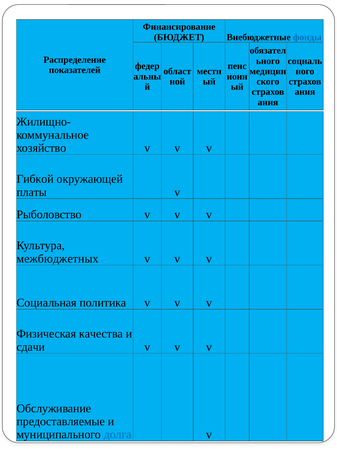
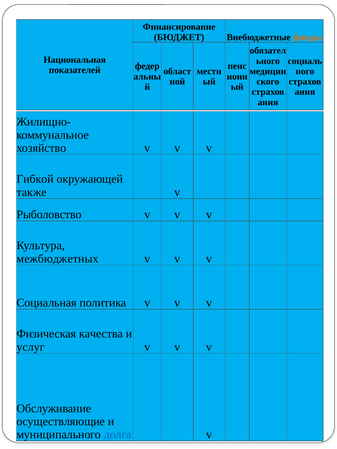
фонды colour: blue -> orange (307, 37)
Распределение: Распределение -> Национальная (75, 60)
платы: платы -> также (32, 192)
сдачи: сдачи -> услуг (31, 347)
предоставляемые: предоставляемые -> осуществляющие (61, 422)
